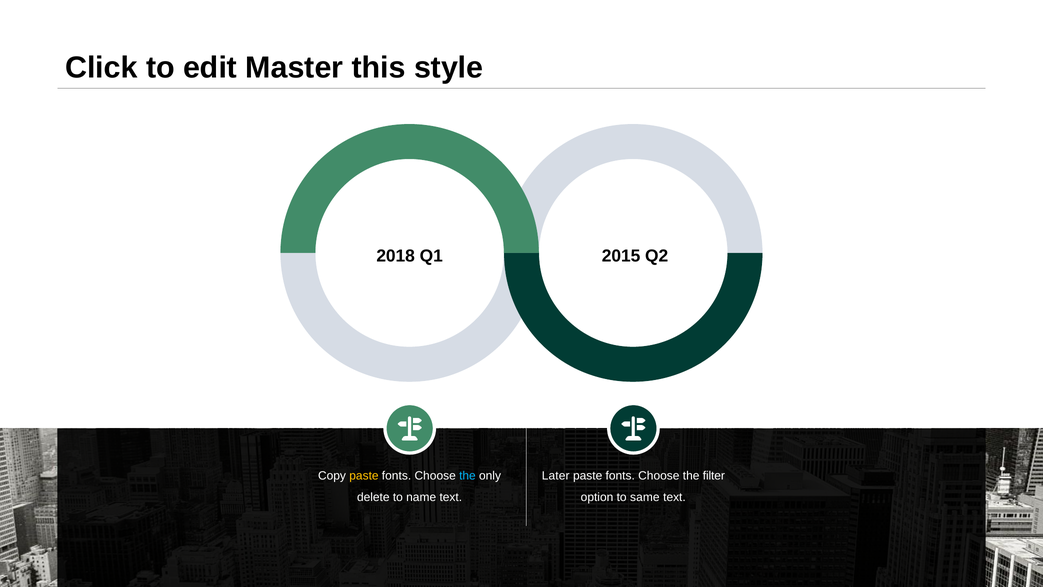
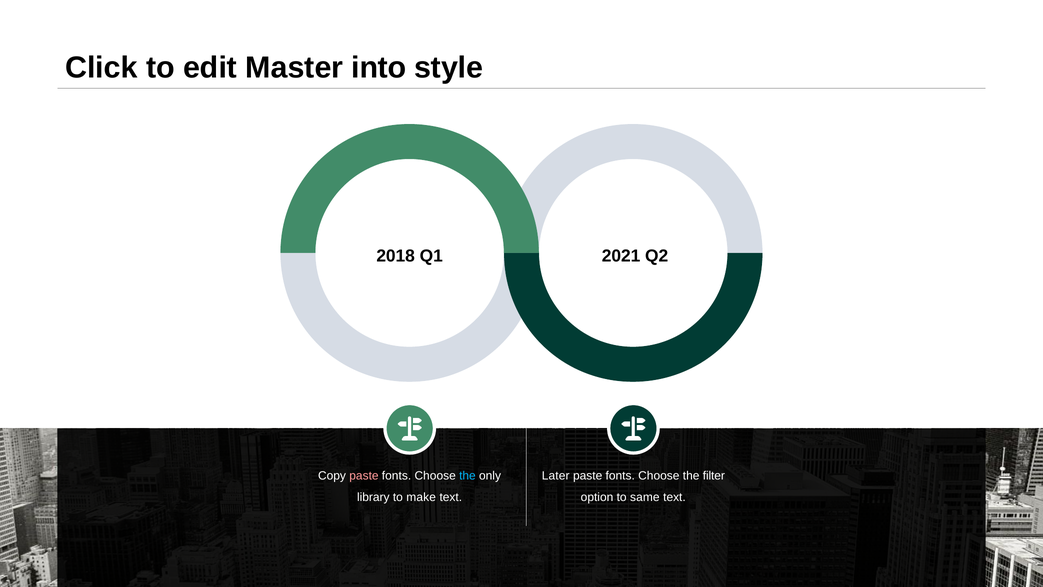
this: this -> into (379, 67)
2015: 2015 -> 2021 (621, 256)
paste colour: yellow -> pink (364, 475)
delete: delete -> library (373, 497)
name: name -> make (421, 497)
